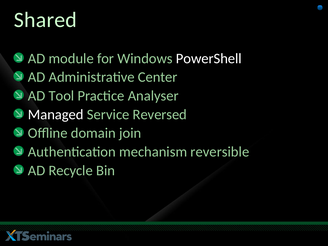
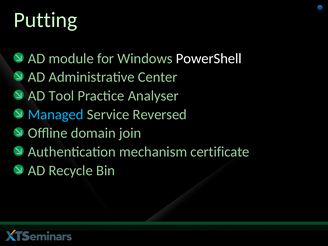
Shared: Shared -> Putting (46, 20)
Managed colour: white -> light blue (56, 114)
reversible: reversible -> certificate (220, 152)
